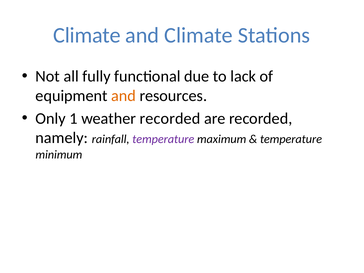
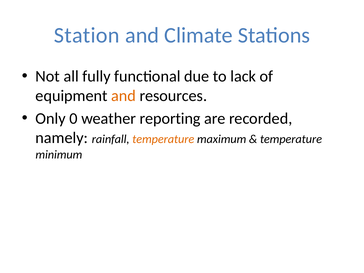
Climate: Climate -> Station (87, 35)
1: 1 -> 0 (73, 118)
weather recorded: recorded -> reporting (170, 118)
temperature colour: purple -> orange (163, 139)
